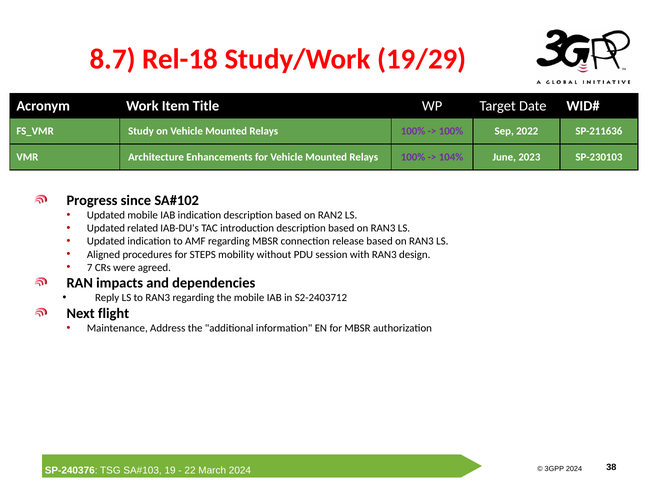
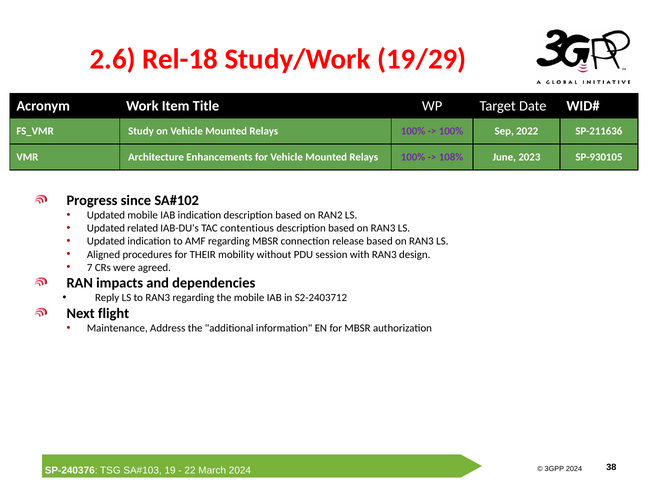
8.7: 8.7 -> 2.6 (113, 59)
104%: 104% -> 108% (451, 157)
SP-230103: SP-230103 -> SP-930105 (599, 157)
introduction: introduction -> contentious (247, 228)
STEPS: STEPS -> THEIR (203, 254)
